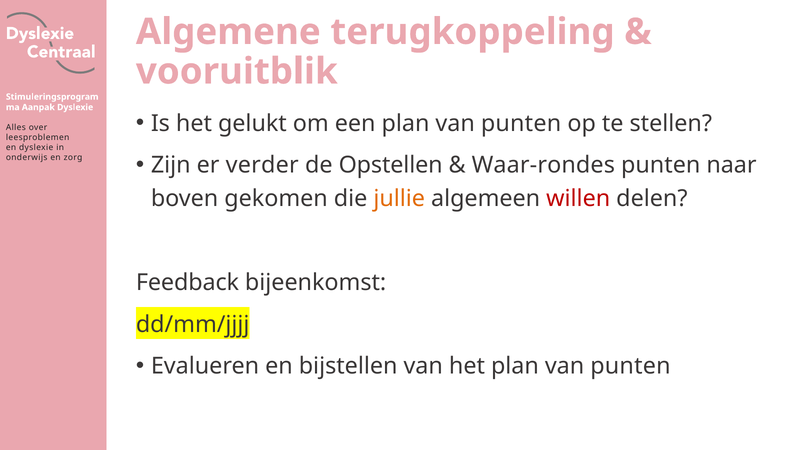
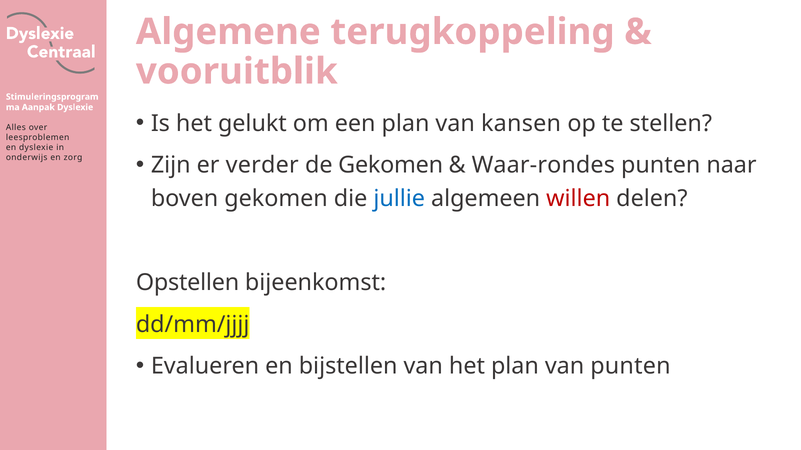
een plan van punten: punten -> kansen (521, 124)
de Opstellen: Opstellen -> Gekomen (391, 165)
jullie colour: orange -> blue (399, 199)
Feedback: Feedback -> Opstellen (188, 283)
